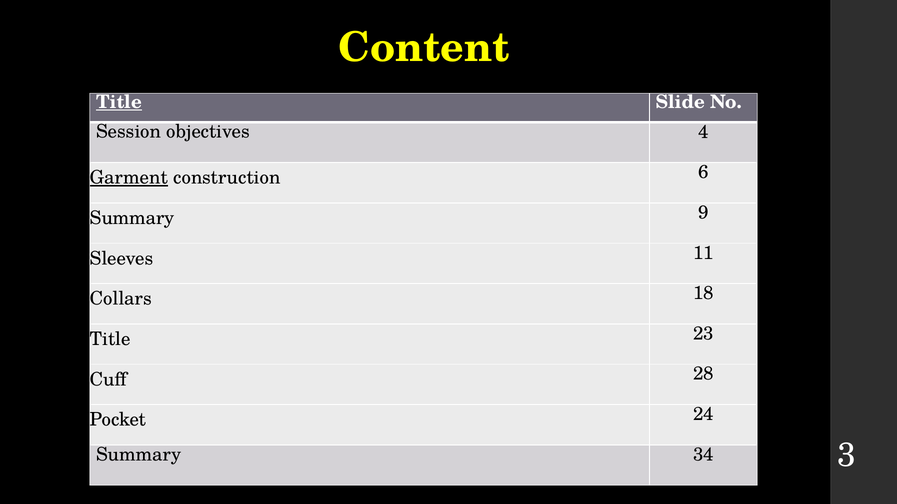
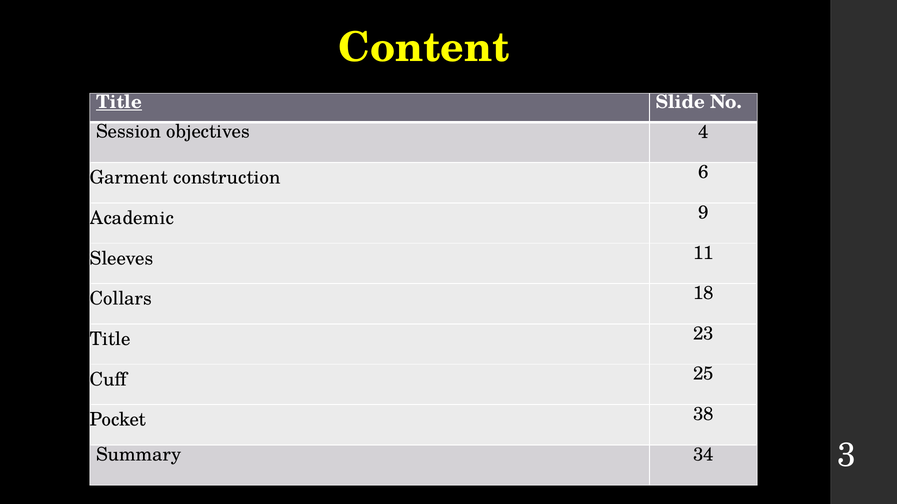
Garment underline: present -> none (129, 178)
Summary: Summary -> Academic (132, 218)
28: 28 -> 25 (703, 374)
24: 24 -> 38 (703, 415)
